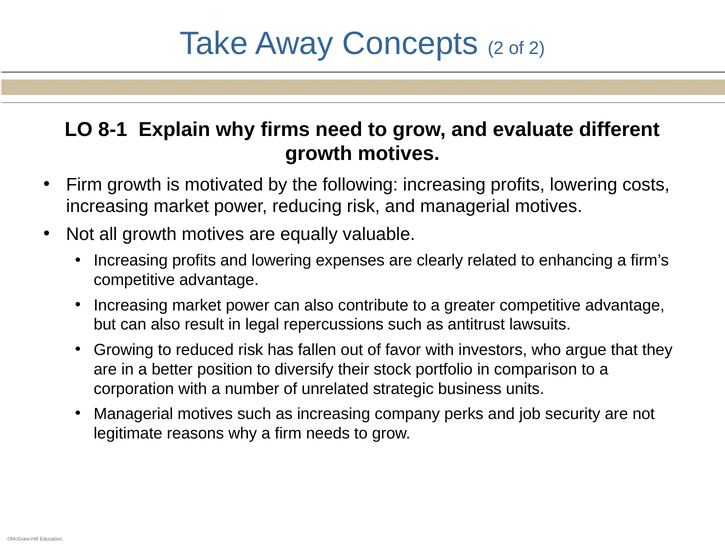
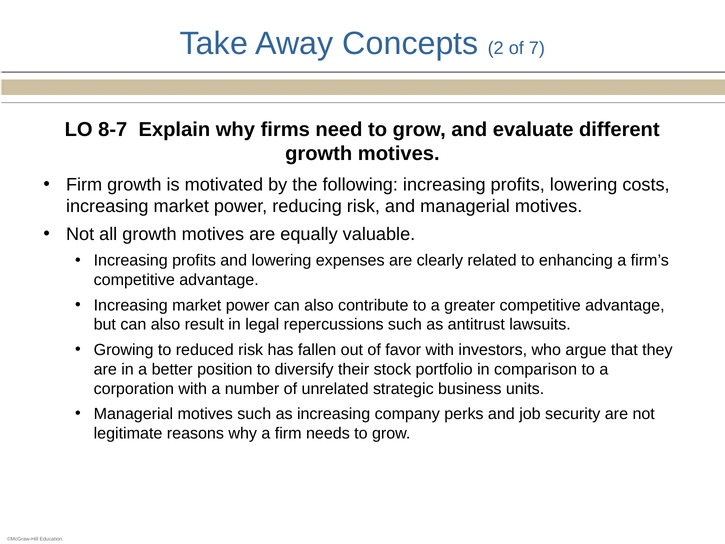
of 2: 2 -> 7 (537, 48)
8-1: 8-1 -> 8-7 (113, 129)
